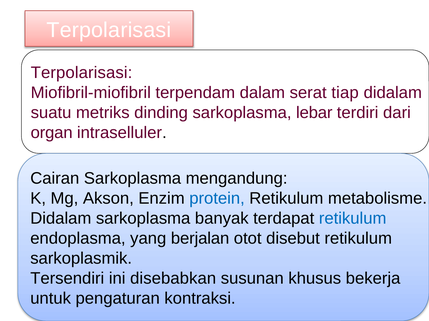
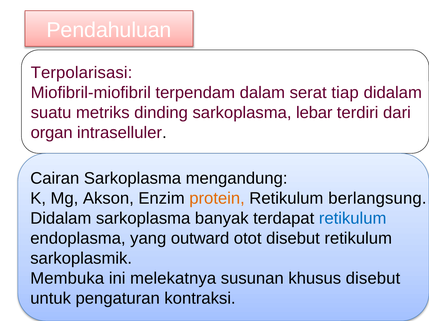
Terpolarisasi: Terpolarisasi -> Pendahuluan (109, 30)
protein colour: blue -> orange (217, 199)
metabolisme: metabolisme -> berlangsung (377, 199)
berjalan: berjalan -> outward (200, 239)
Tersendiri: Tersendiri -> Membuka (67, 279)
disebabkan: disebabkan -> melekatnya (173, 279)
khusus bekerja: bekerja -> disebut (373, 279)
